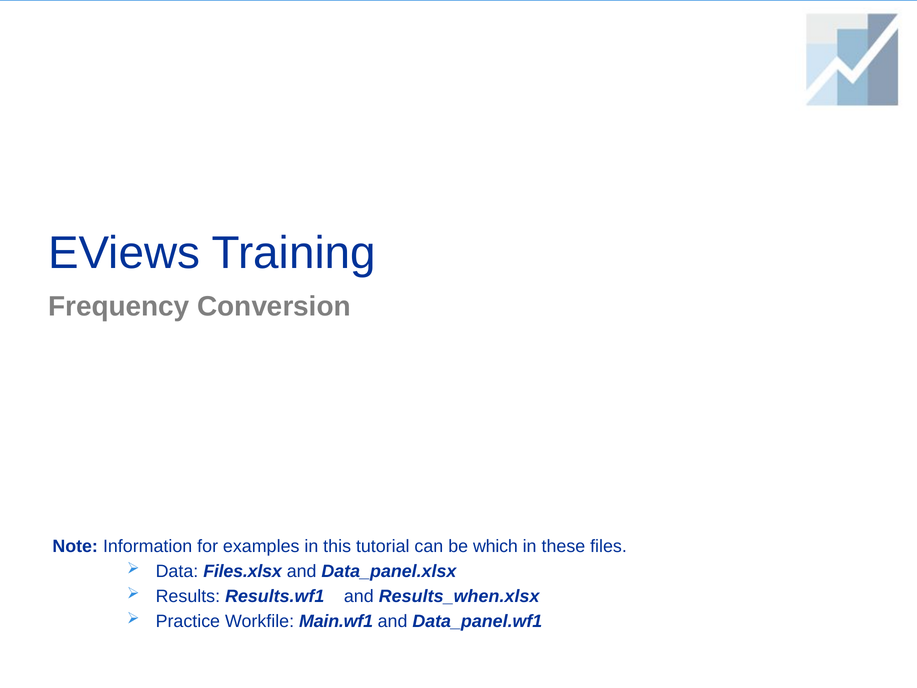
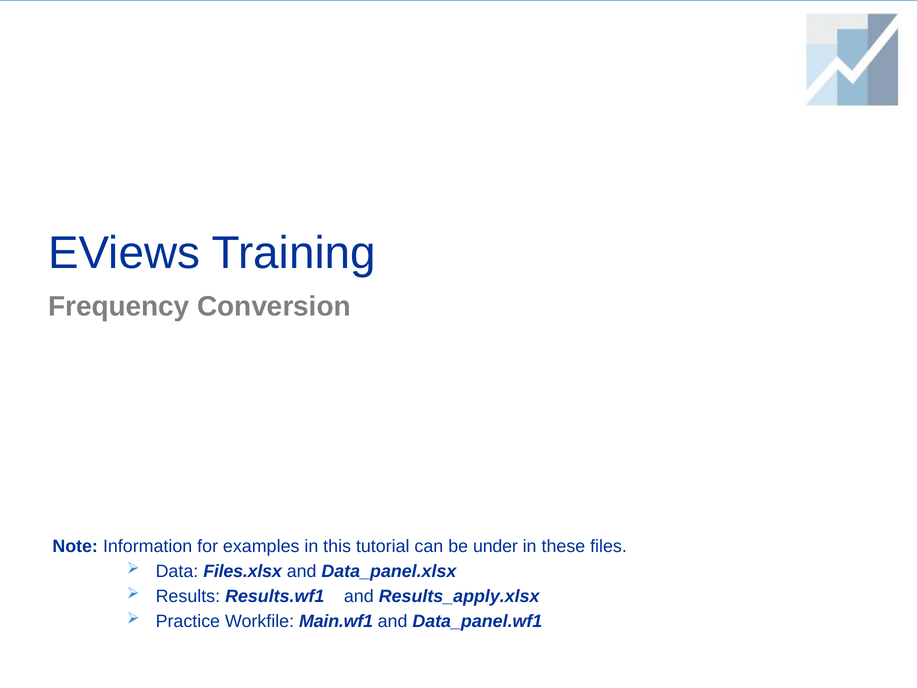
which: which -> under (495, 546)
Results_when.xlsx: Results_when.xlsx -> Results_apply.xlsx (459, 596)
